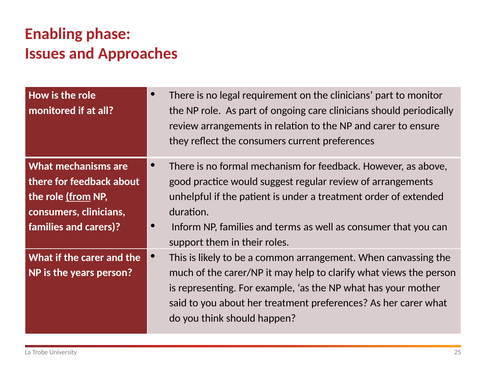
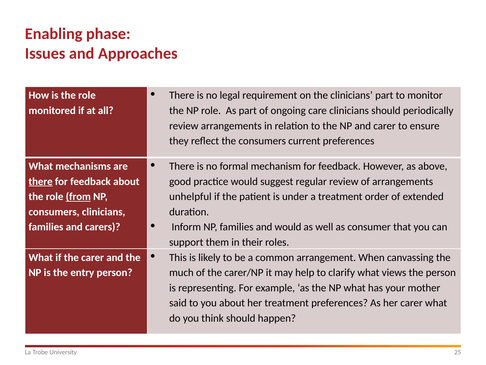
there underline: none -> present (41, 181)
and terms: terms -> would (288, 227)
years: years -> entry (82, 272)
